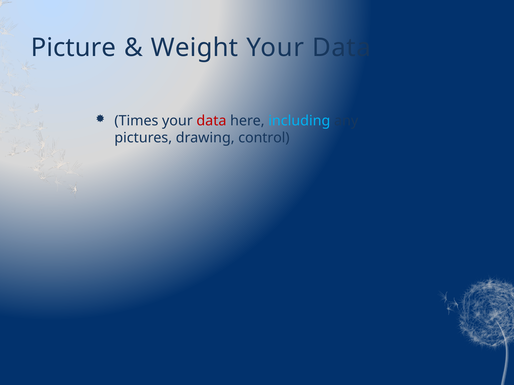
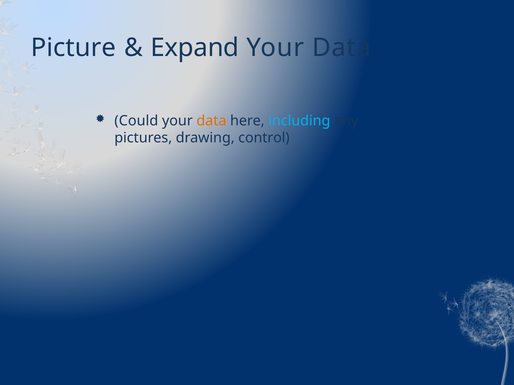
Weight: Weight -> Expand (195, 48)
Times: Times -> Could (136, 121)
data colour: red -> orange (211, 121)
